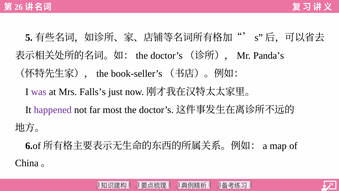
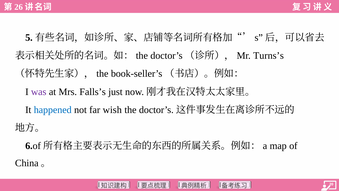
Panda’s: Panda’s -> Turns’s (269, 56)
happened colour: purple -> blue (53, 110)
most: most -> wish (112, 110)
